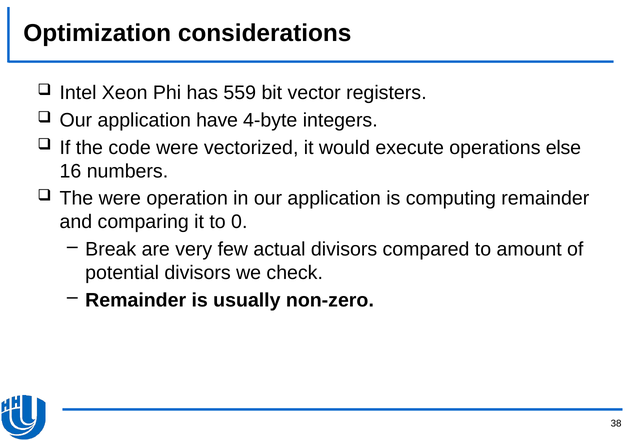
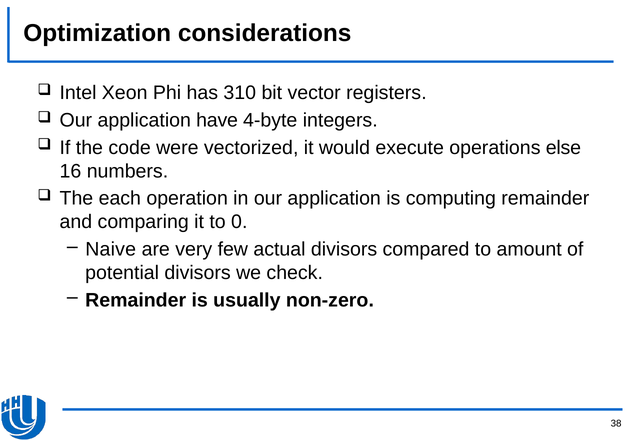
559: 559 -> 310 (240, 93)
The were: were -> each (120, 198)
Break: Break -> Naive (111, 249)
